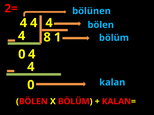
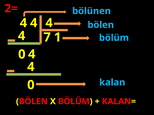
8: 8 -> 7 (47, 37)
